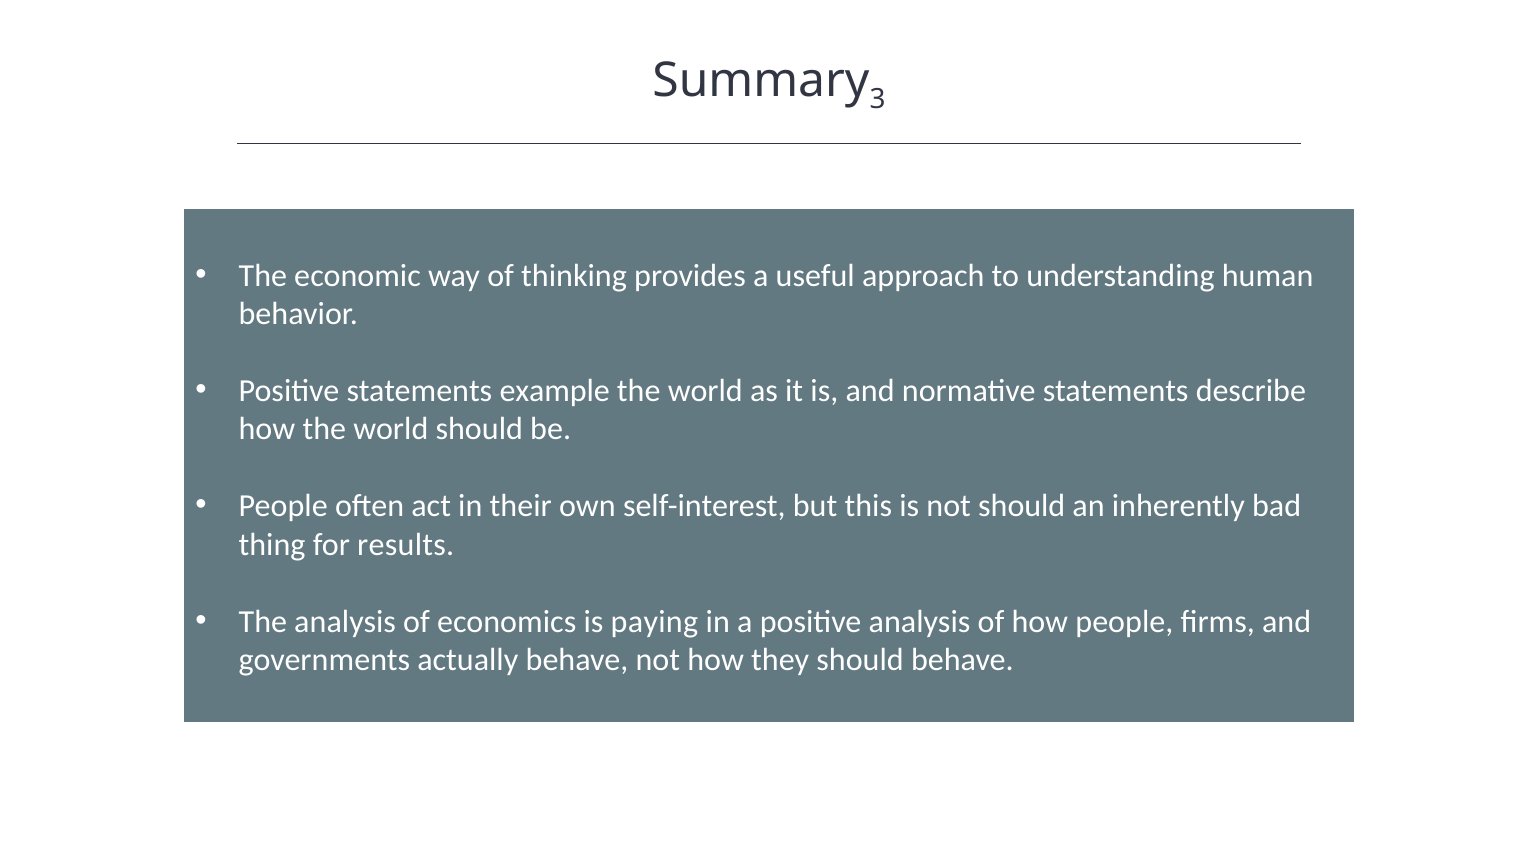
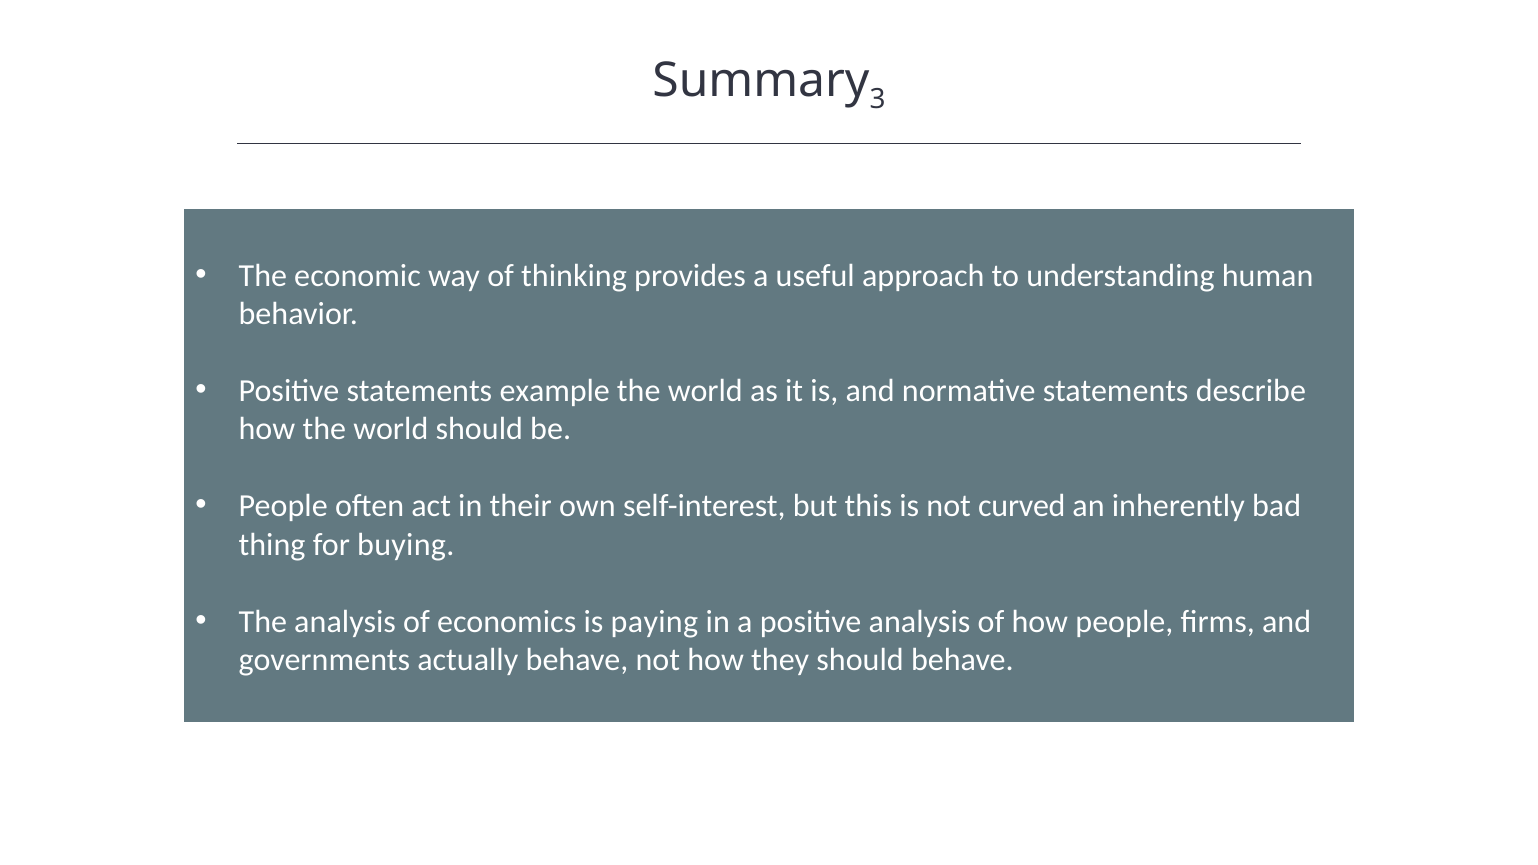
not should: should -> curved (1022, 506)
results: results -> buying (406, 545)
